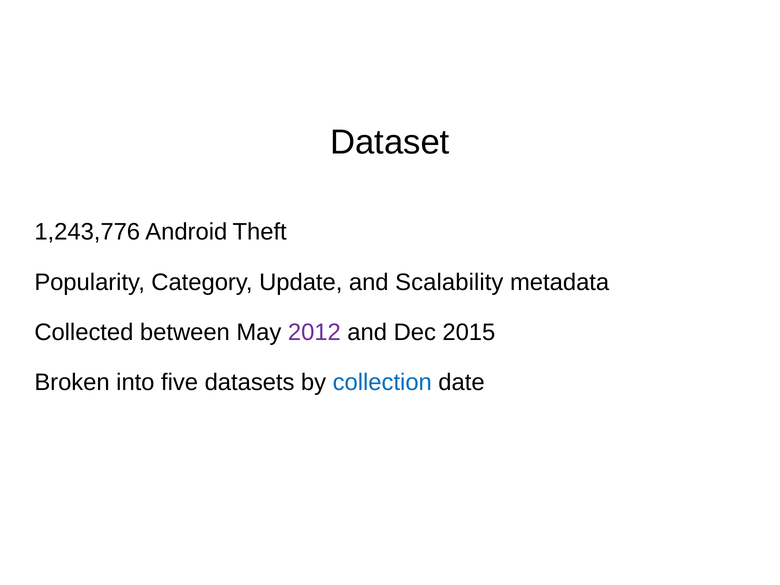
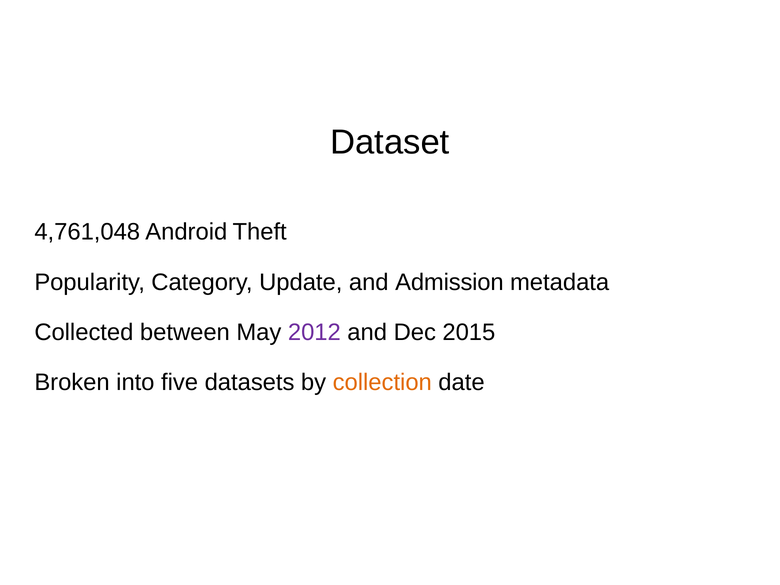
1,243,776: 1,243,776 -> 4,761,048 (87, 232)
Scalability: Scalability -> Admission (449, 282)
collection colour: blue -> orange (382, 383)
